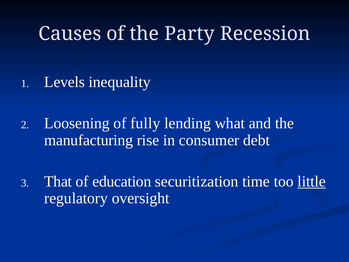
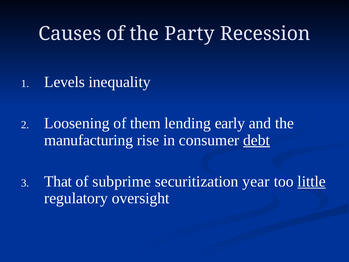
fully: fully -> them (145, 123)
what: what -> early (230, 123)
debt underline: none -> present (257, 140)
education: education -> subprime (122, 181)
time: time -> year (256, 181)
